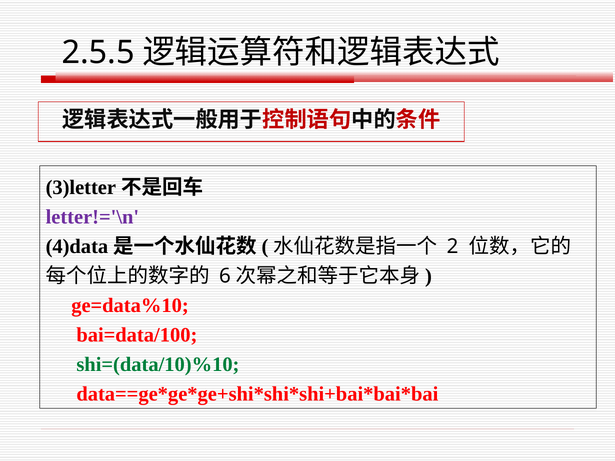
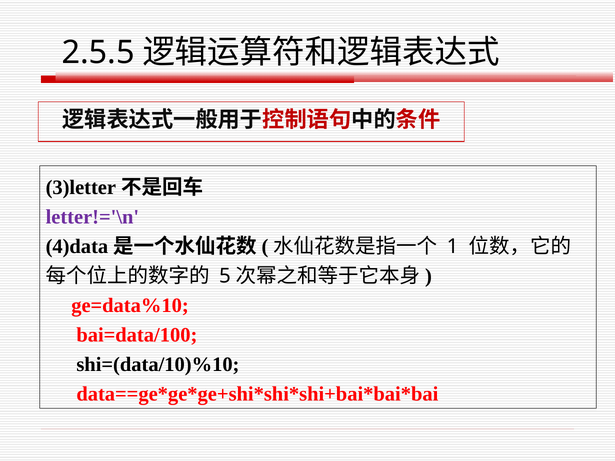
2: 2 -> 1 (453, 247)
6: 6 -> 5 (225, 276)
shi=(data/10)%10 colour: green -> black (158, 365)
